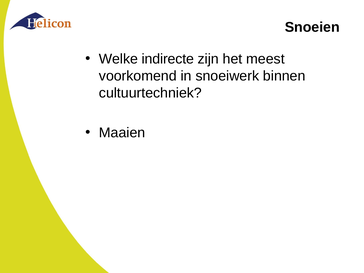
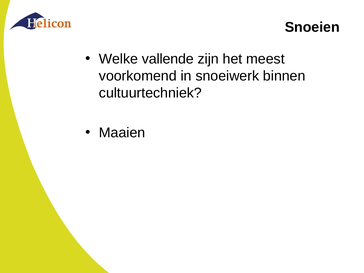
indirecte: indirecte -> vallende (168, 59)
